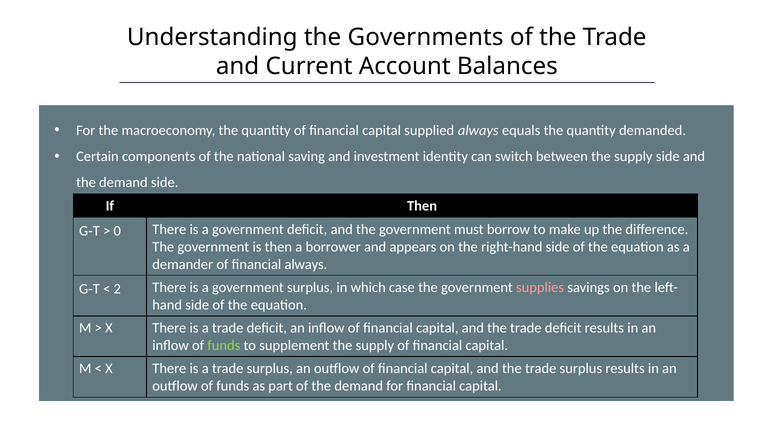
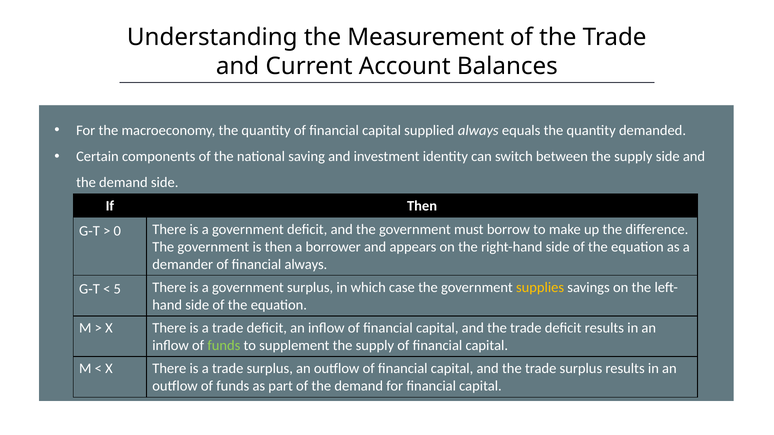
Governments: Governments -> Measurement (426, 37)
2: 2 -> 5 (117, 289)
supplies colour: pink -> yellow (540, 288)
